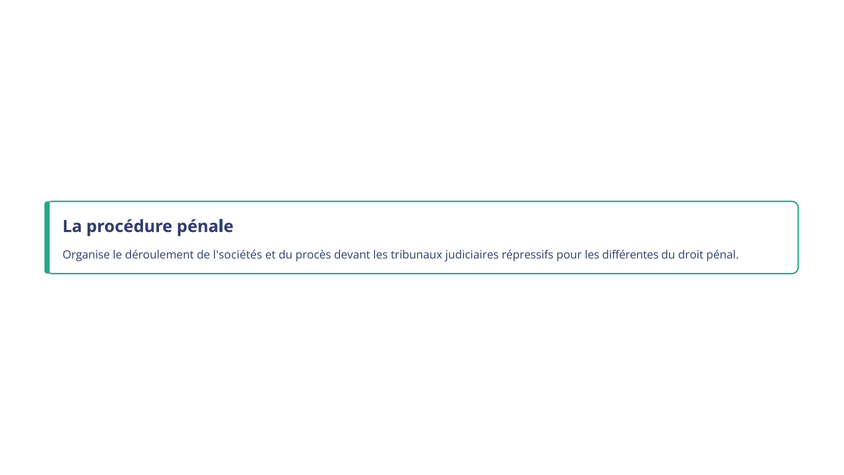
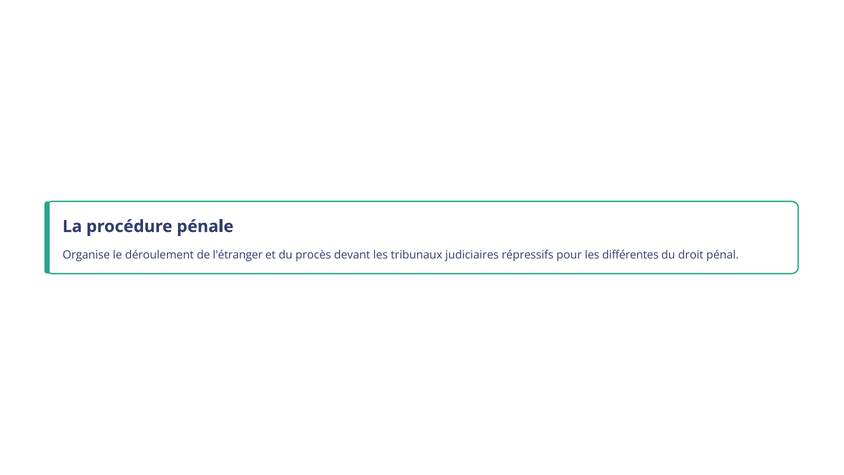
l'sociétés: l'sociétés -> l'étranger (238, 255)
